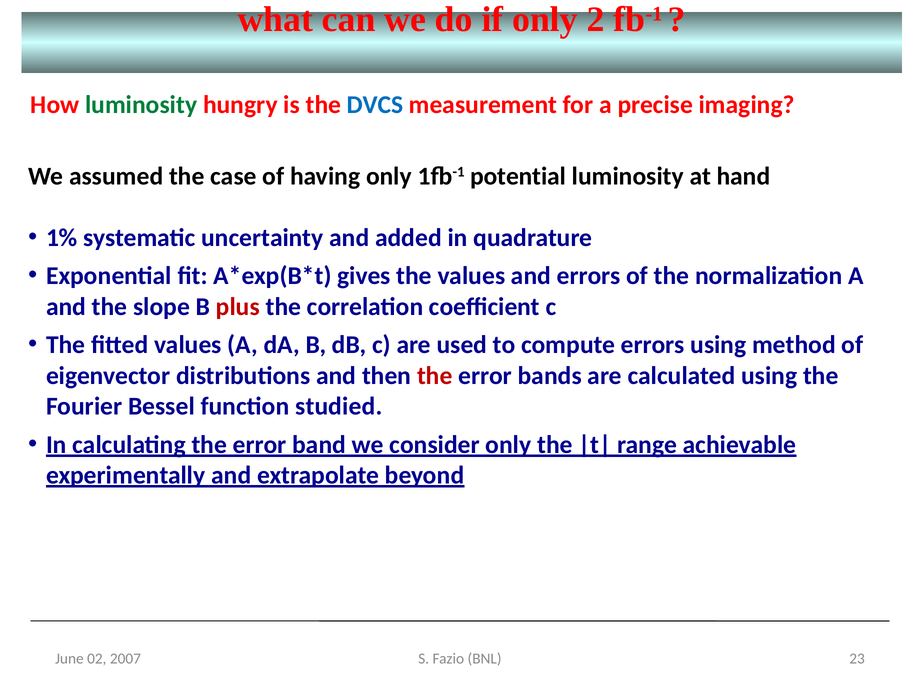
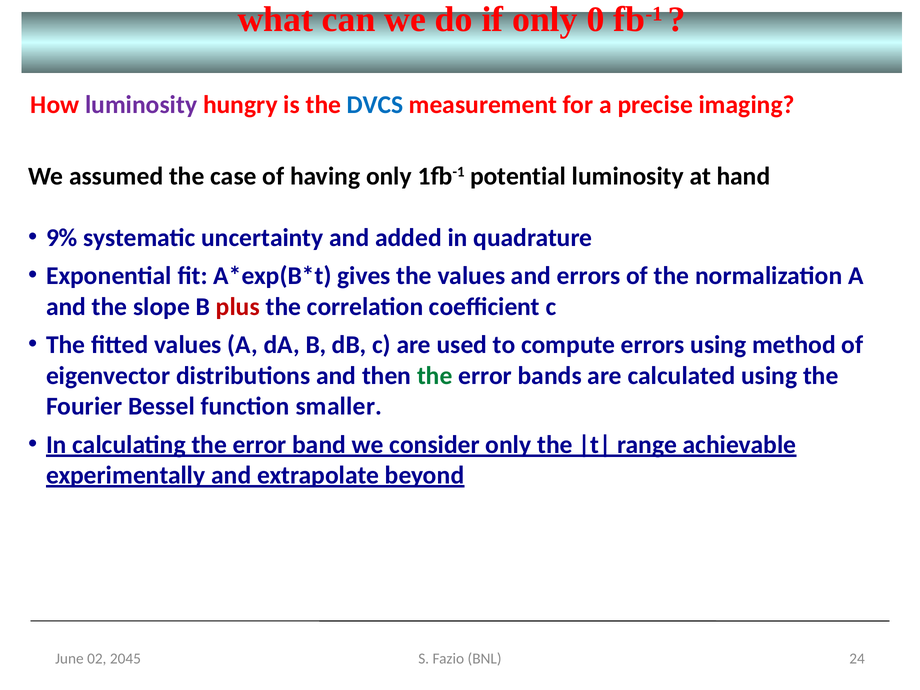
2: 2 -> 0 (596, 19)
luminosity colour: green -> purple (141, 105)
1%: 1% -> 9% (62, 238)
the colour: red -> green (435, 376)
studied: studied -> smaller (339, 406)
23: 23 -> 24 (857, 659)
2007: 2007 -> 2045 (125, 659)
